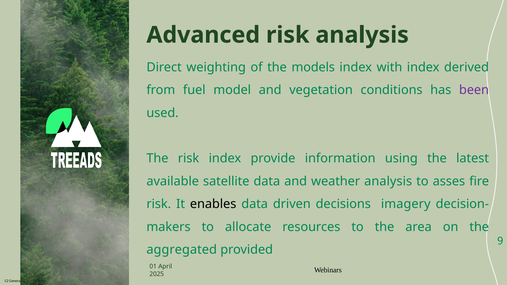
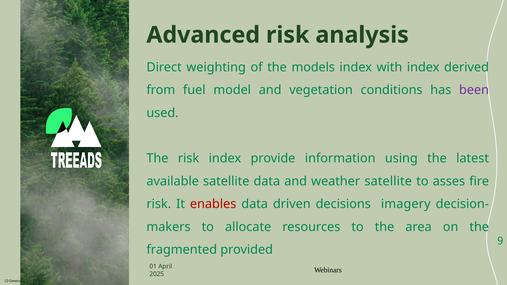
weather analysis: analysis -> satellite (388, 181)
enables colour: black -> red (213, 204)
aggregated: aggregated -> fragmented (182, 250)
